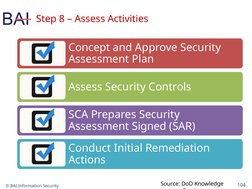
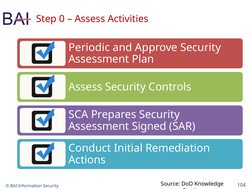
8: 8 -> 0 (62, 19)
Concept: Concept -> Periodic (89, 47)
